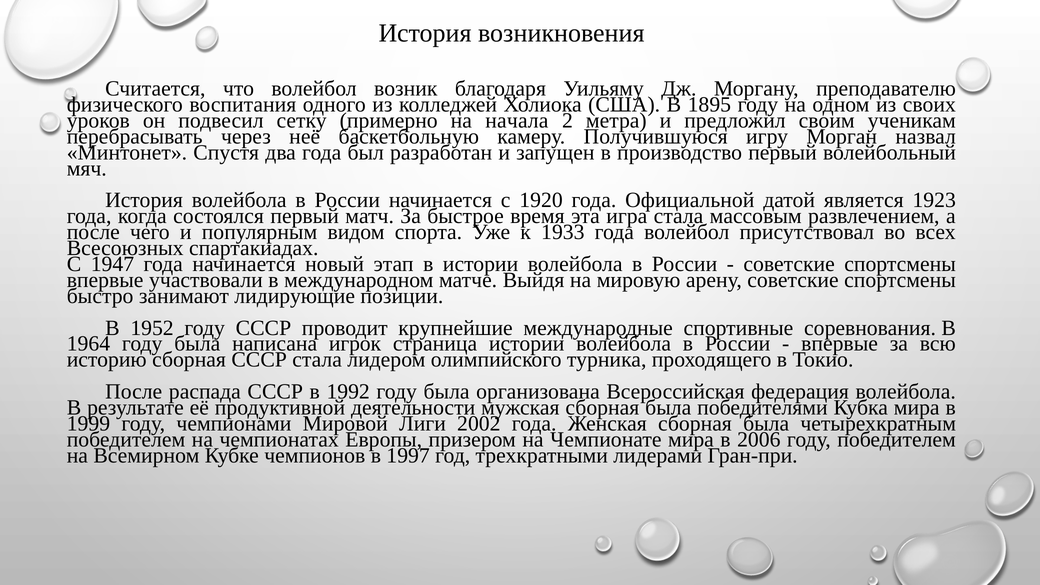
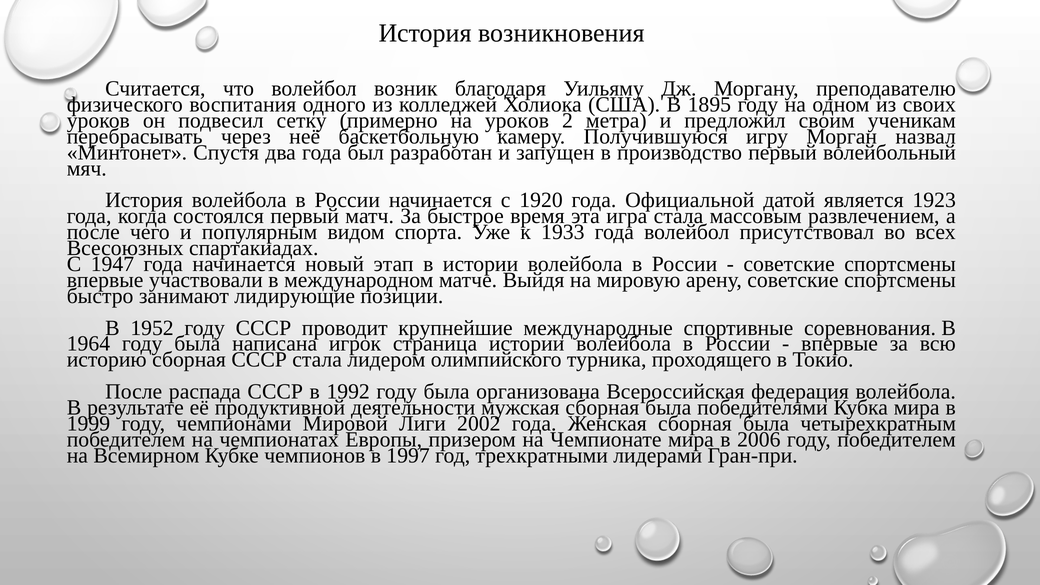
на начала: начала -> уроков (517, 121)
